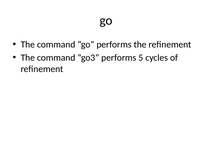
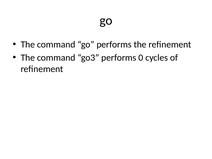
5: 5 -> 0 (141, 58)
